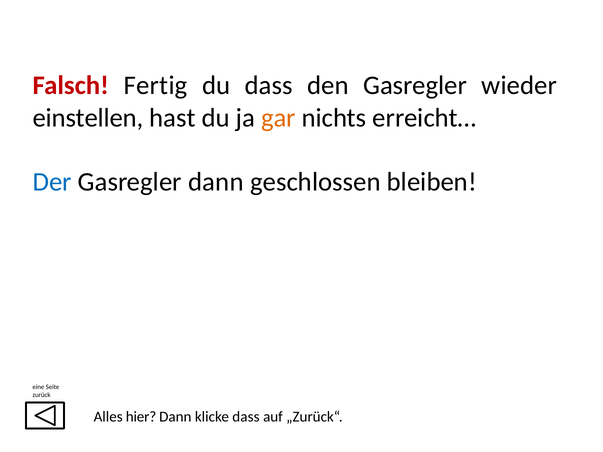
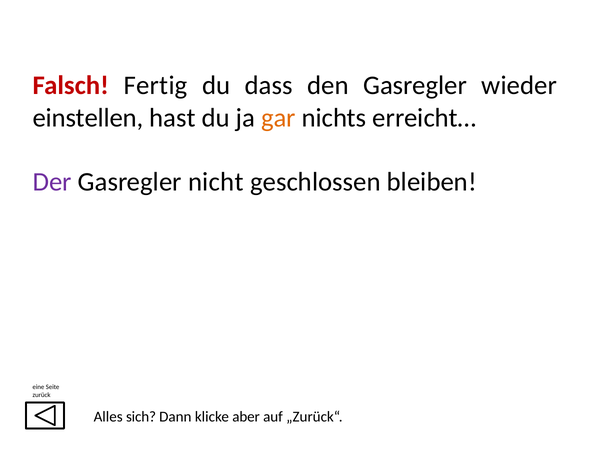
Der colour: blue -> purple (52, 182)
Gasregler dann: dann -> nicht (216, 182)
hier: hier -> sich (141, 417)
klicke dass: dass -> aber (246, 417)
